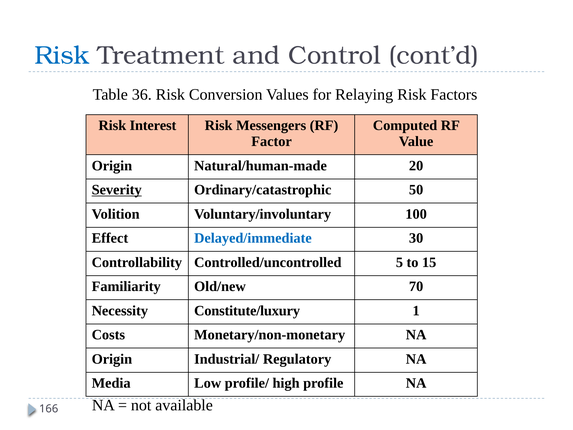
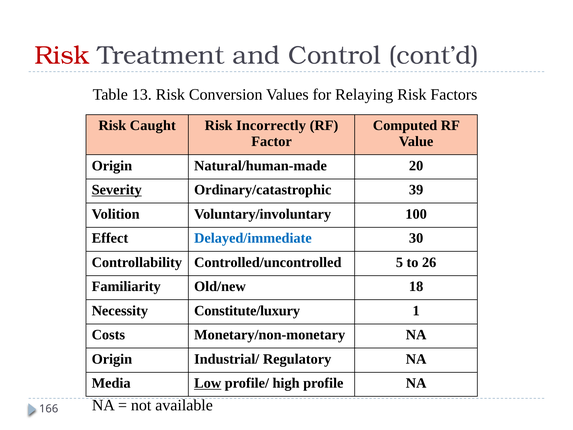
Risk colour: blue -> red (62, 55)
36: 36 -> 13 (142, 95)
Interest: Interest -> Caught (153, 126)
Messengers: Messengers -> Incorrectly (271, 126)
50: 50 -> 39 (416, 190)
15: 15 -> 26 (429, 262)
70: 70 -> 18 (416, 286)
Low underline: none -> present (208, 383)
